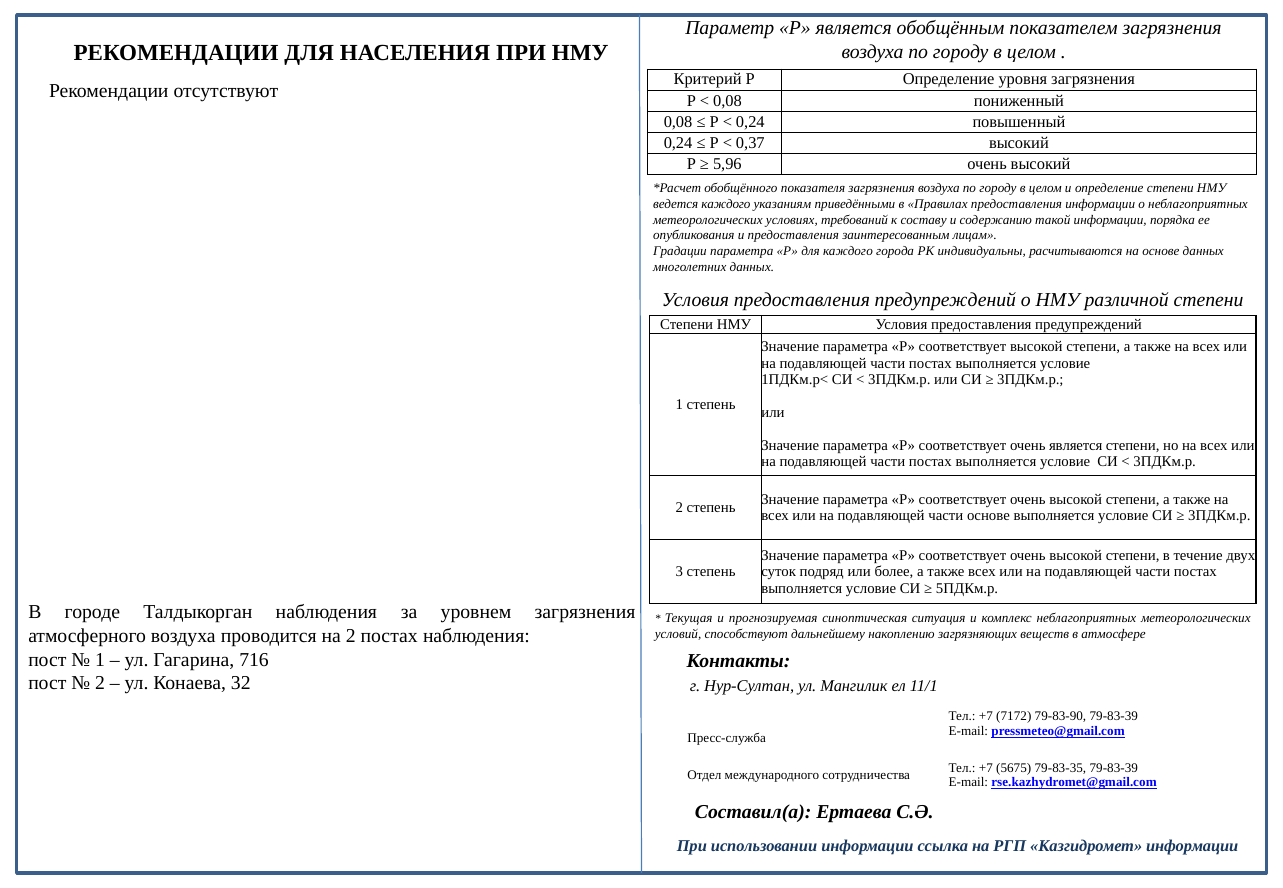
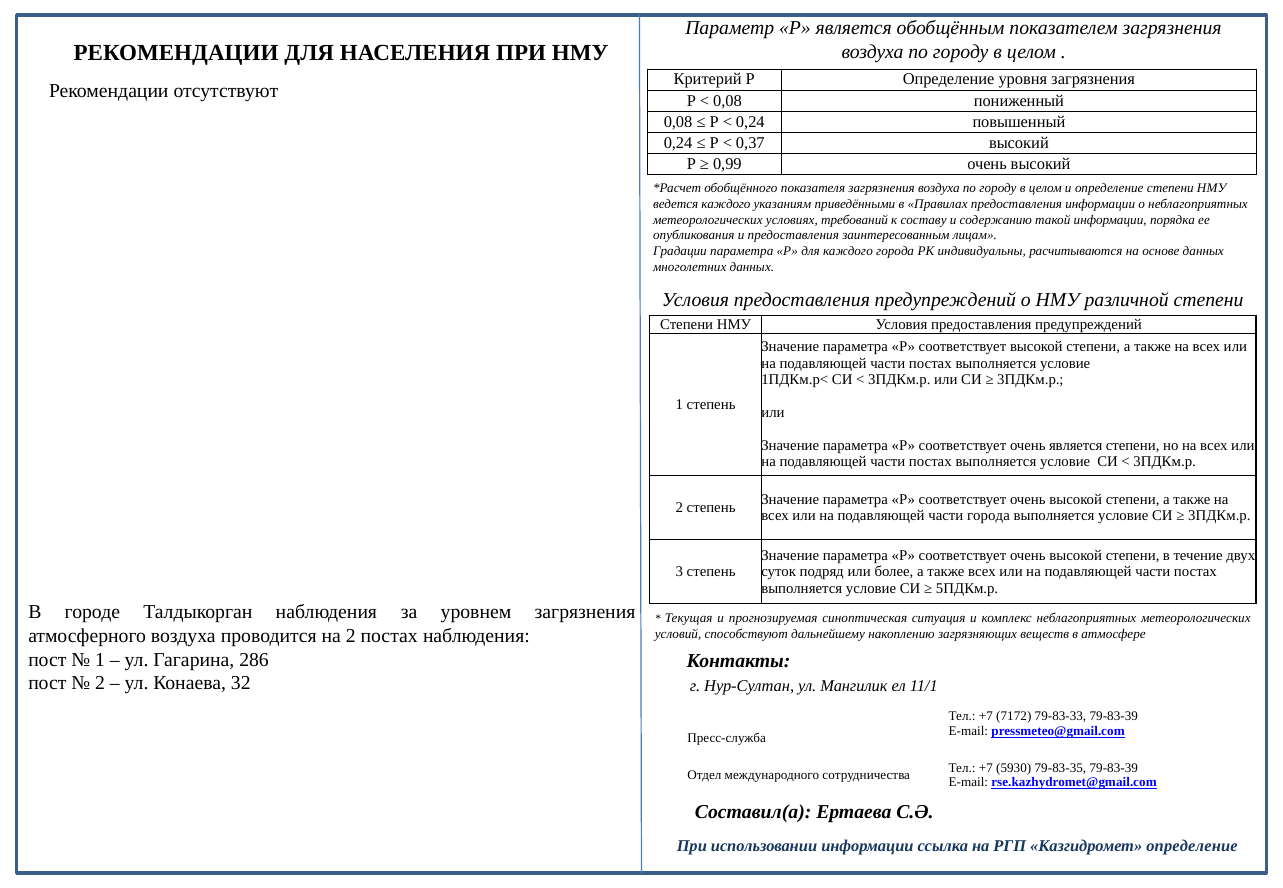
5,96: 5,96 -> 0,99 (727, 164)
части основе: основе -> города (988, 516)
716: 716 -> 286 (254, 660)
79-83-90: 79-83-90 -> 79-83-33 (1060, 717)
5675: 5675 -> 5930 (1014, 768)
Казгидромет информации: информации -> определение (1192, 846)
